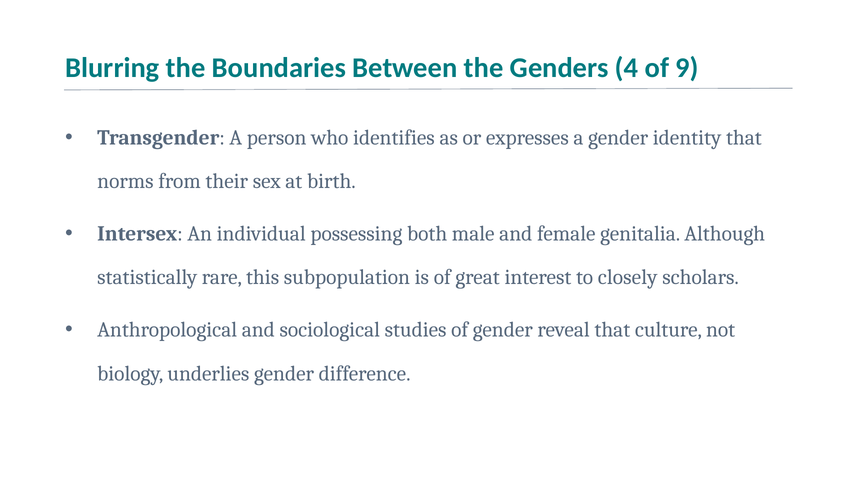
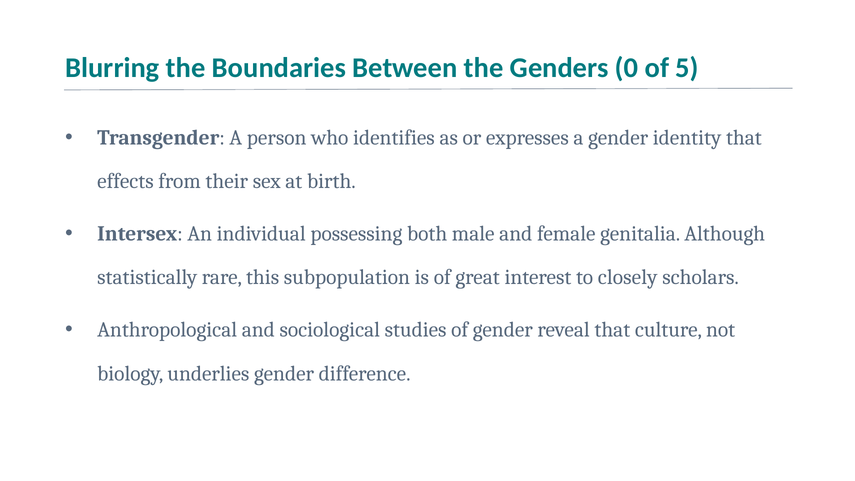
4: 4 -> 0 (627, 68)
9: 9 -> 5 (687, 68)
norms: norms -> effects (125, 181)
